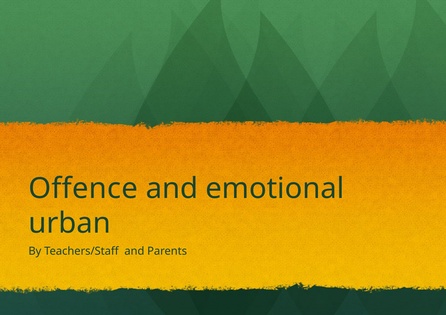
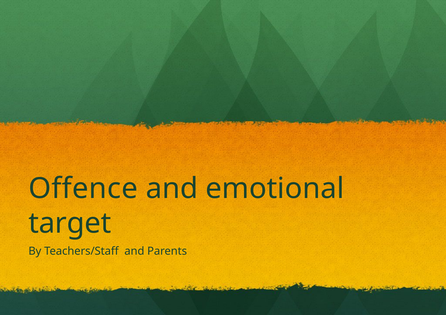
urban: urban -> target (70, 224)
